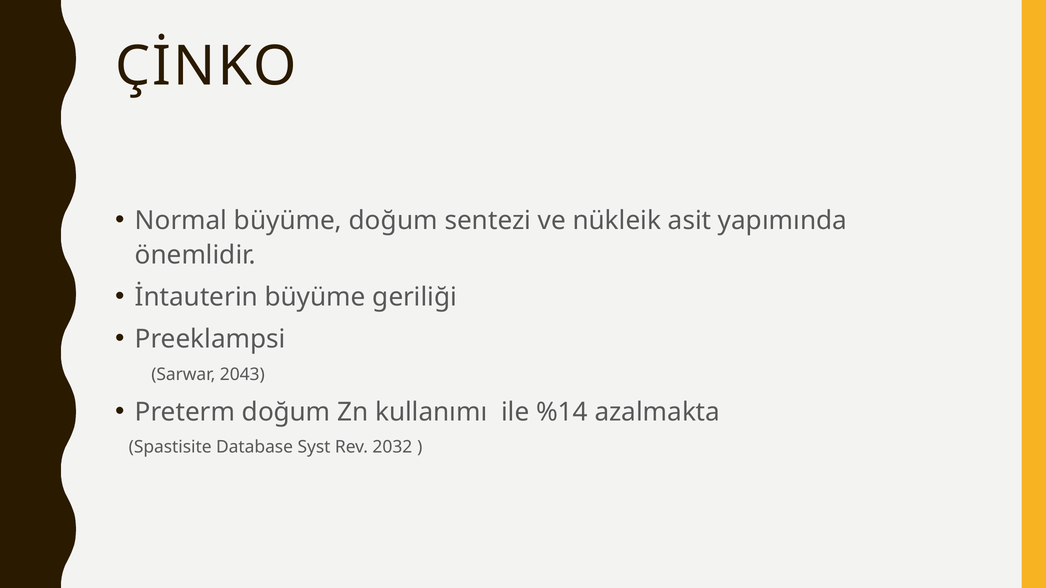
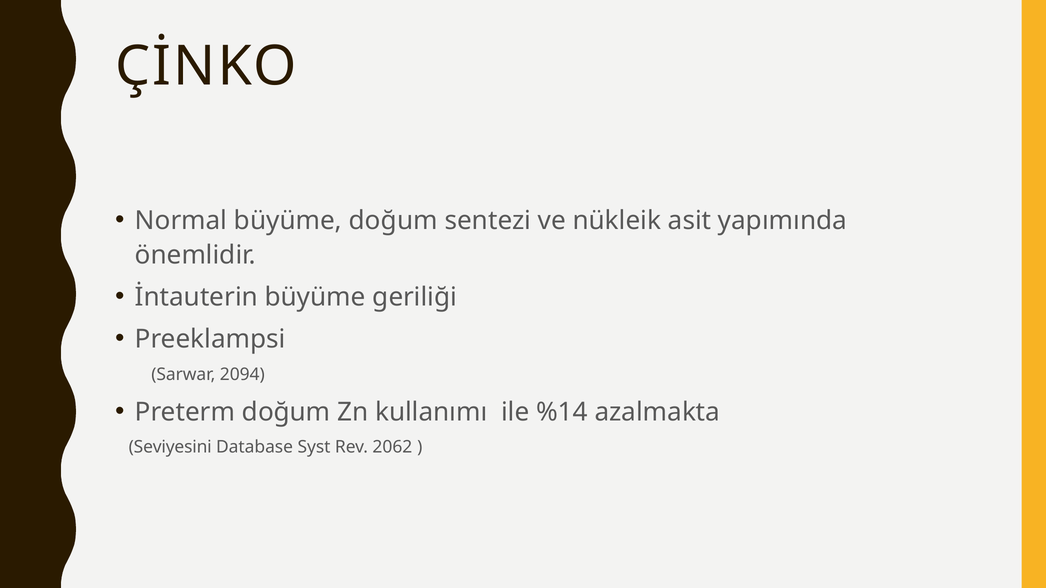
2043: 2043 -> 2094 (242, 375)
Spastisite: Spastisite -> Seviyesini (170, 447)
2032: 2032 -> 2062 (392, 447)
